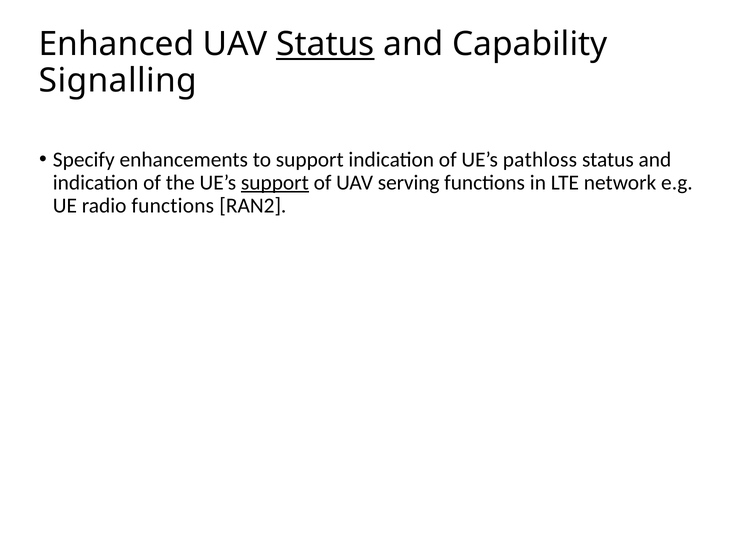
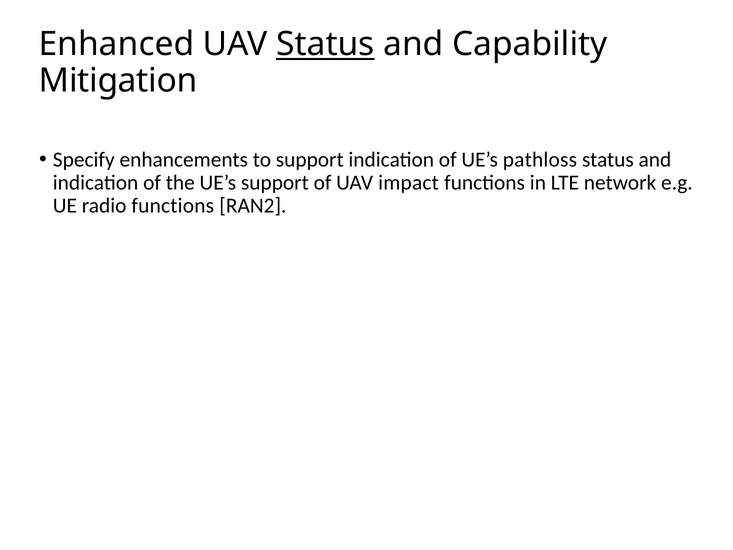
Signalling: Signalling -> Mitigation (118, 81)
support underline: present -> none (275, 182)
serving: serving -> impact (409, 182)
